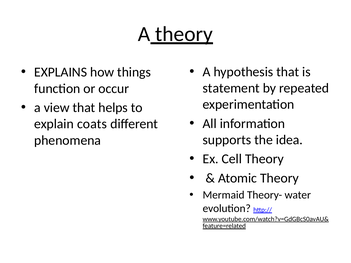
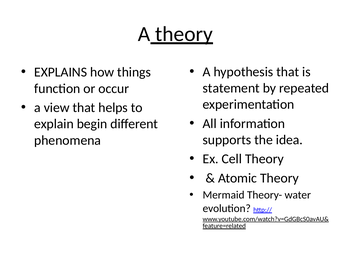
coats: coats -> begin (92, 124)
